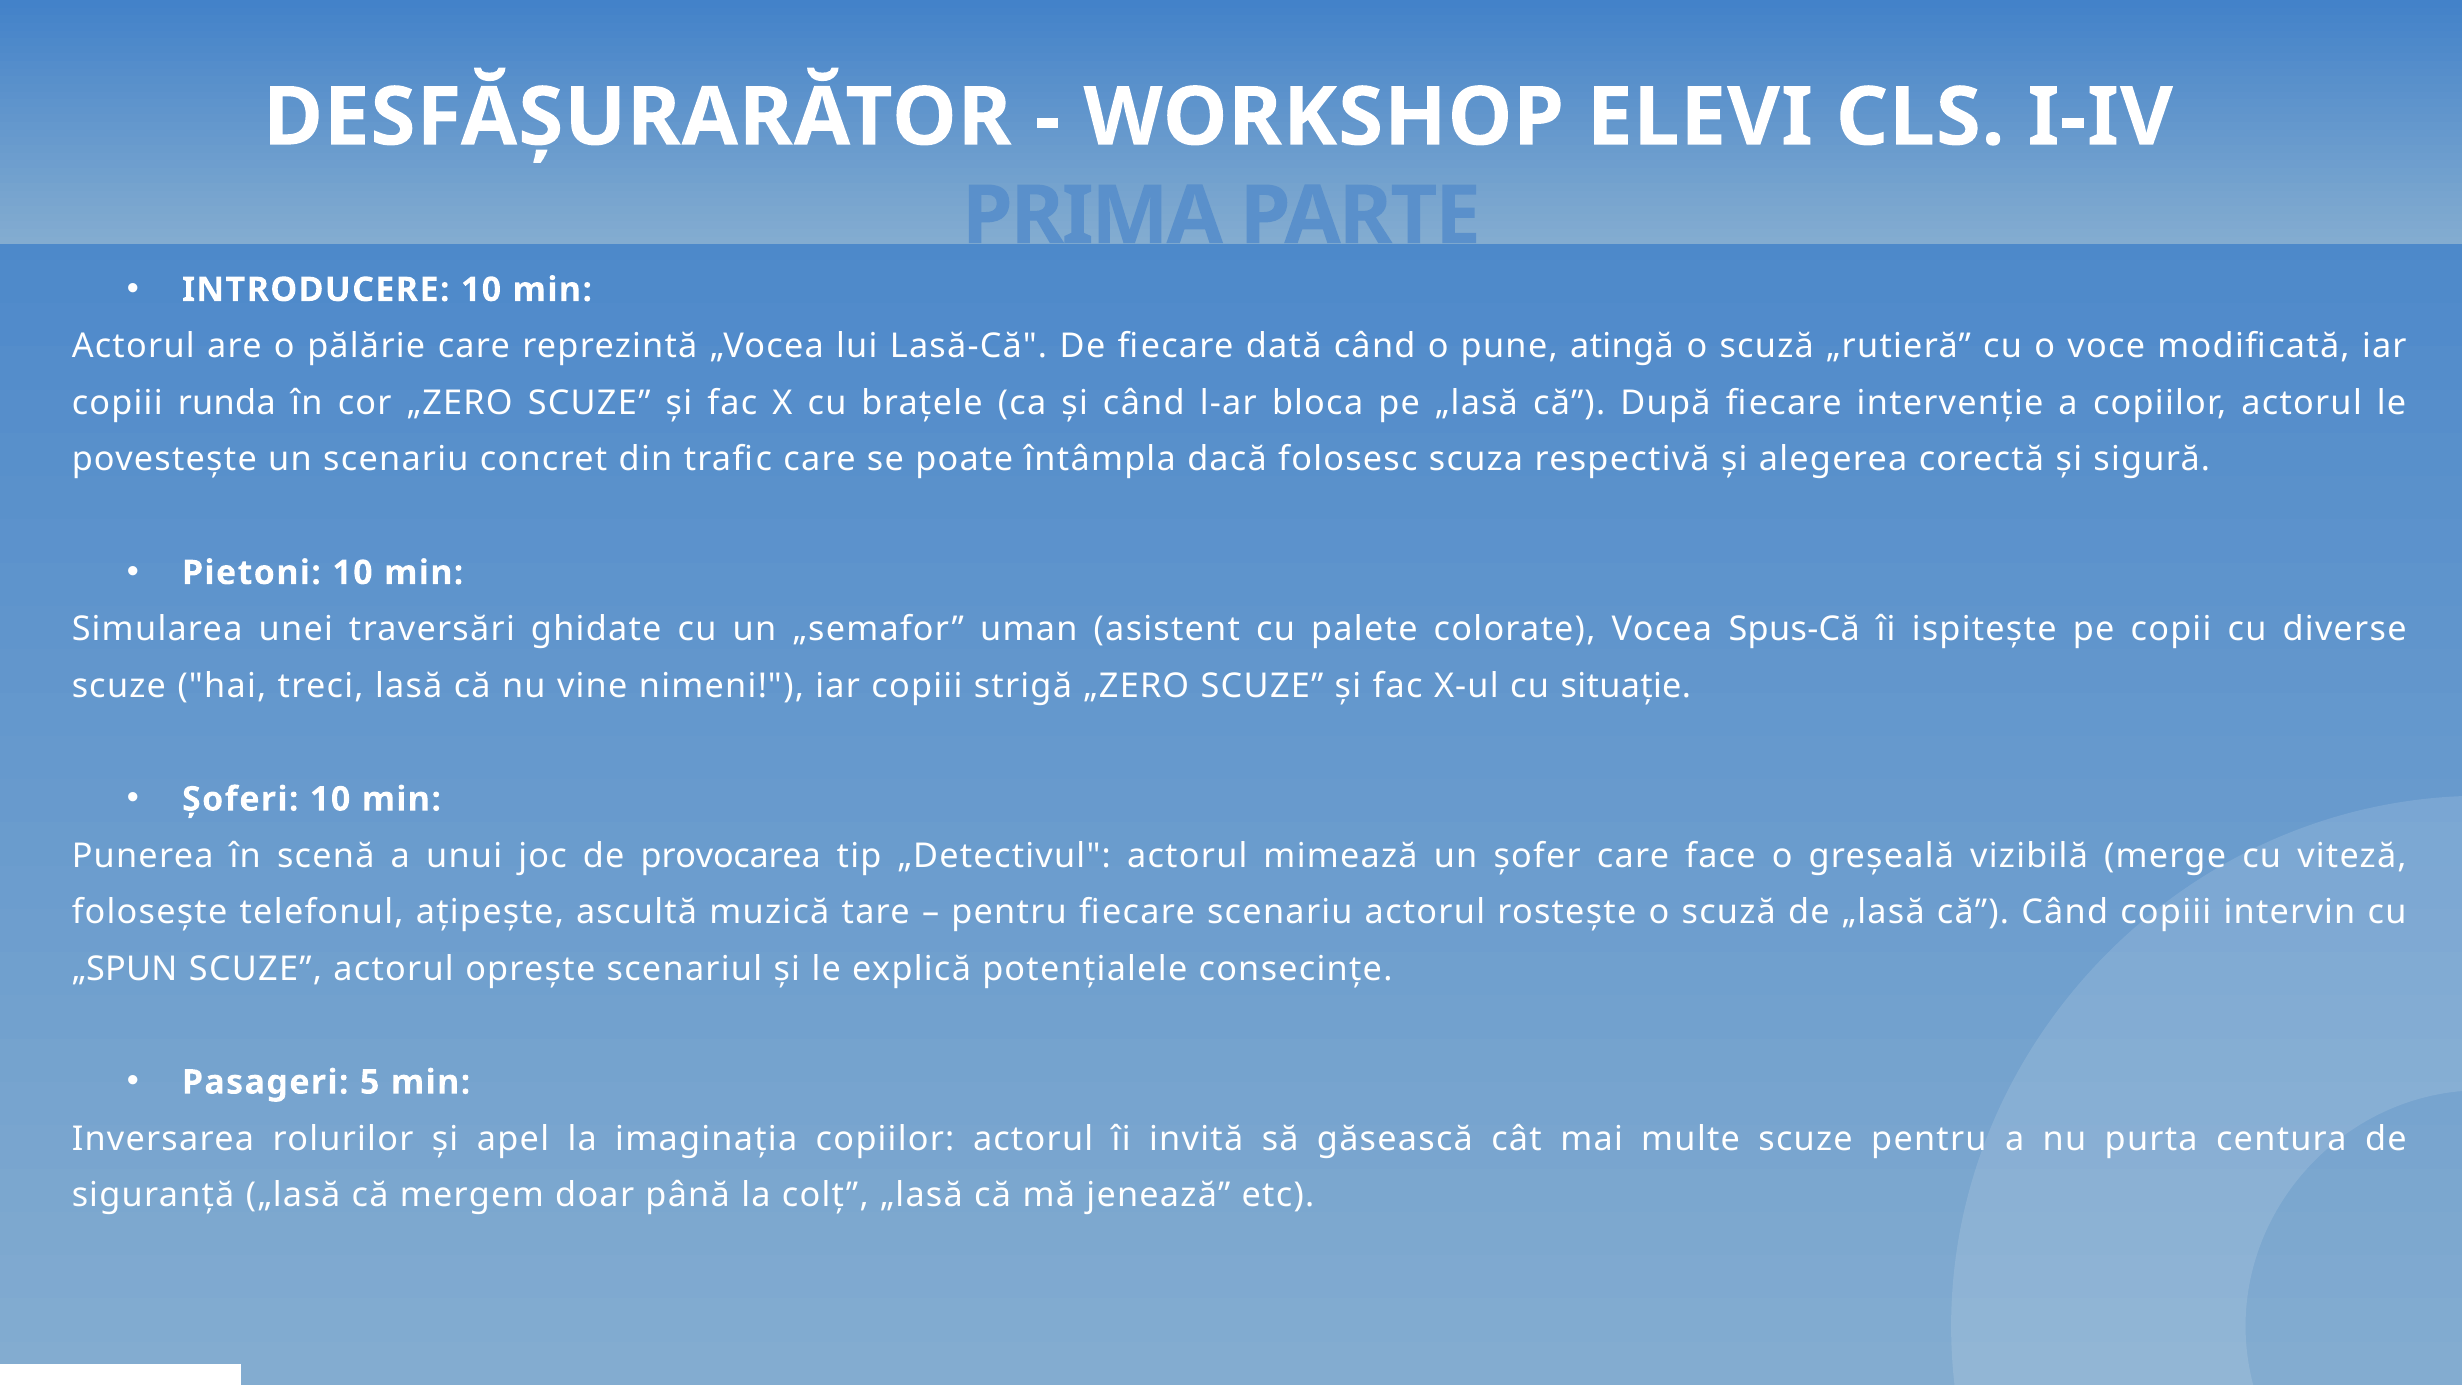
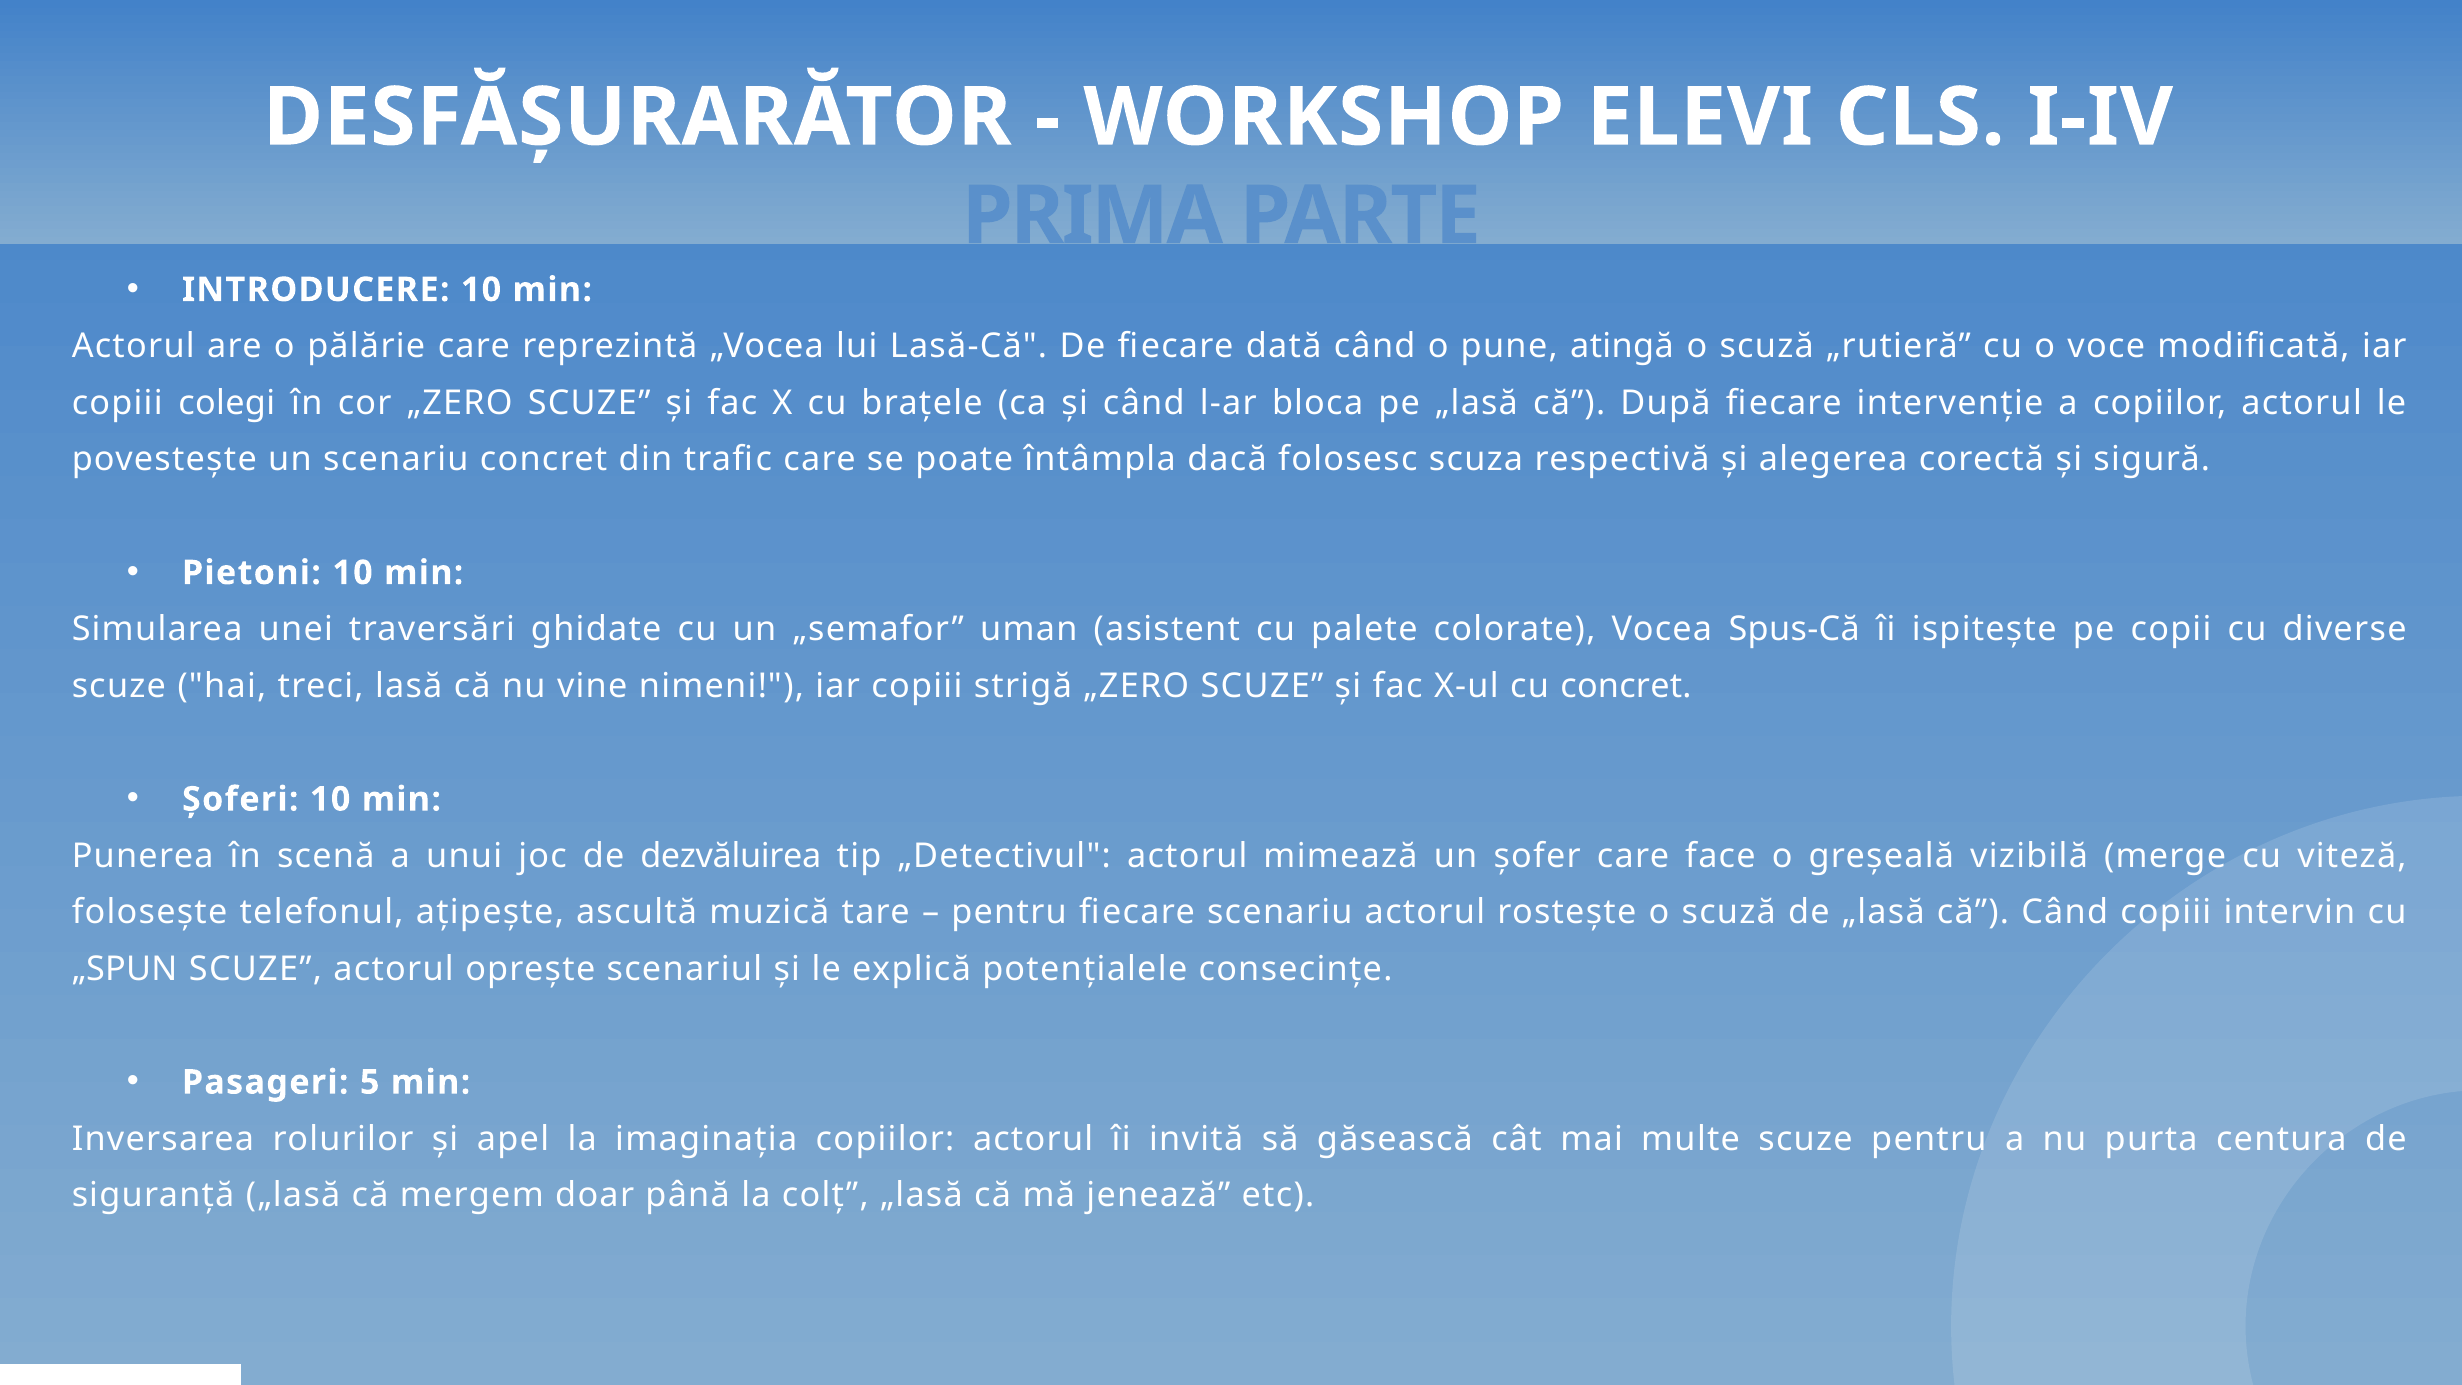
runda: runda -> colegi (227, 403)
cu situație: situație -> concret (1626, 686)
provocarea: provocarea -> dezvăluirea (731, 856)
